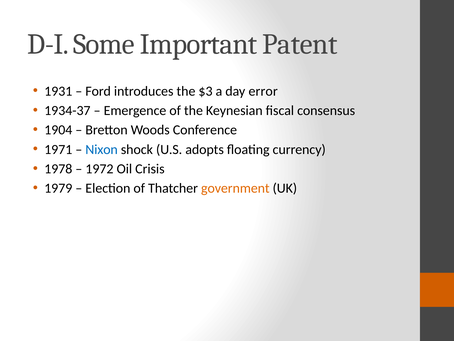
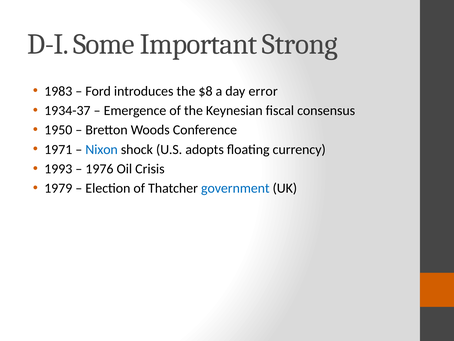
Patent: Patent -> Strong (300, 44)
1931: 1931 -> 1983 (58, 91)
$3: $3 -> $8 (206, 91)
1904: 1904 -> 1950 (58, 130)
1978: 1978 -> 1993 (58, 169)
1972: 1972 -> 1976 (99, 169)
government colour: orange -> blue (235, 188)
